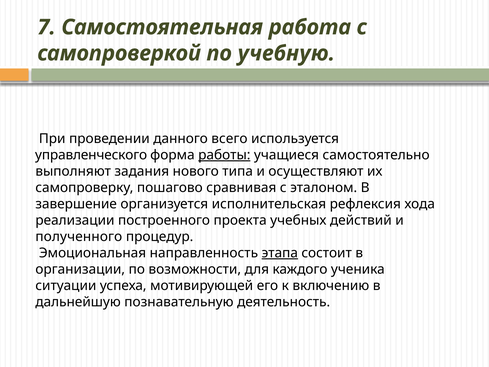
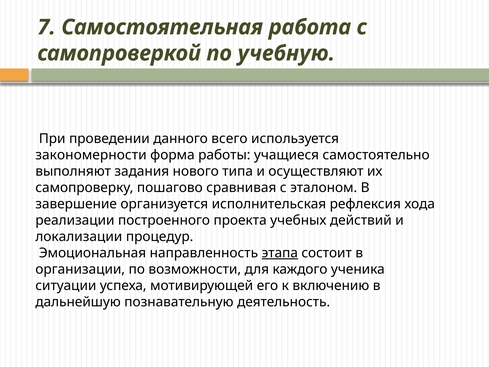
управленческого: управленческого -> закономерности (91, 155)
работы underline: present -> none (224, 155)
полученного: полученного -> локализации (79, 236)
